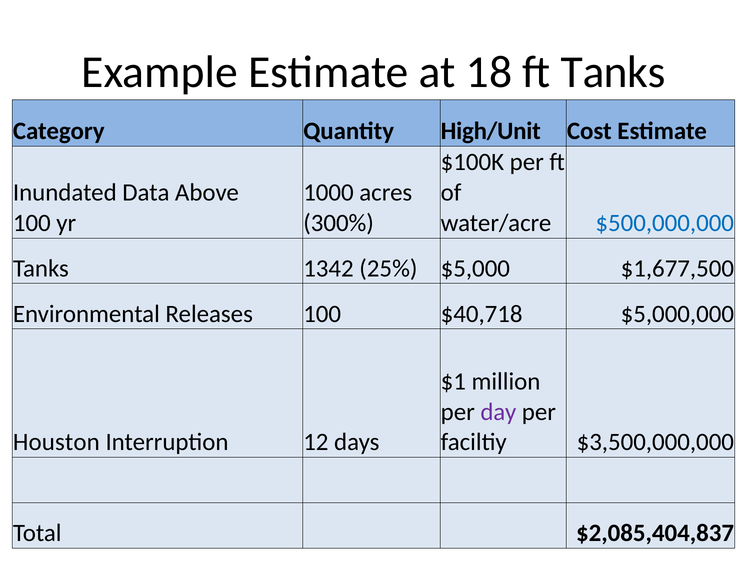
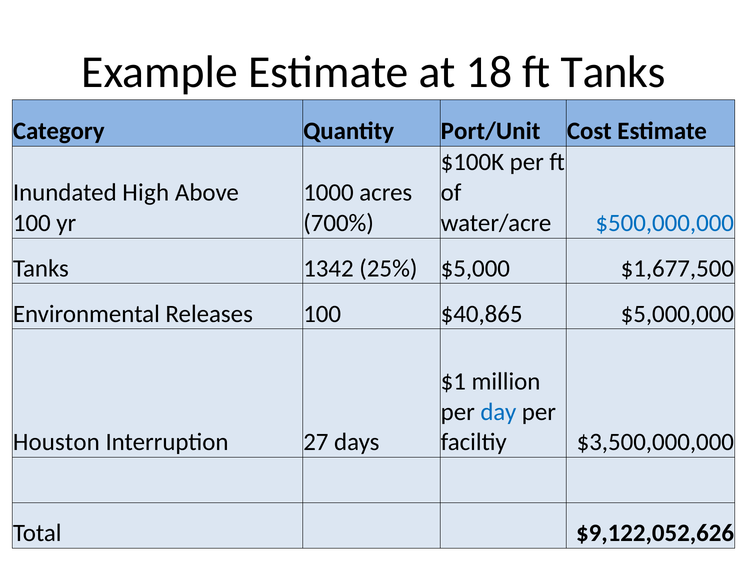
High/Unit: High/Unit -> Port/Unit (491, 131)
Data: Data -> High (146, 192)
300%: 300% -> 700% (339, 223)
$40,718: $40,718 -> $40,865 (482, 313)
day colour: purple -> blue (498, 411)
12: 12 -> 27 (316, 442)
$2,085,404,837: $2,085,404,837 -> $9,122,052,626 (655, 532)
